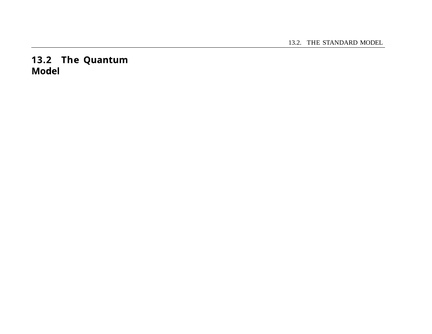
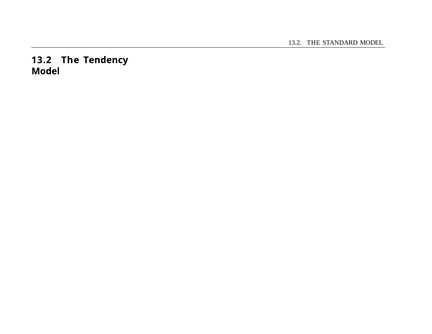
Quantum: Quantum -> Tendency (106, 60)
